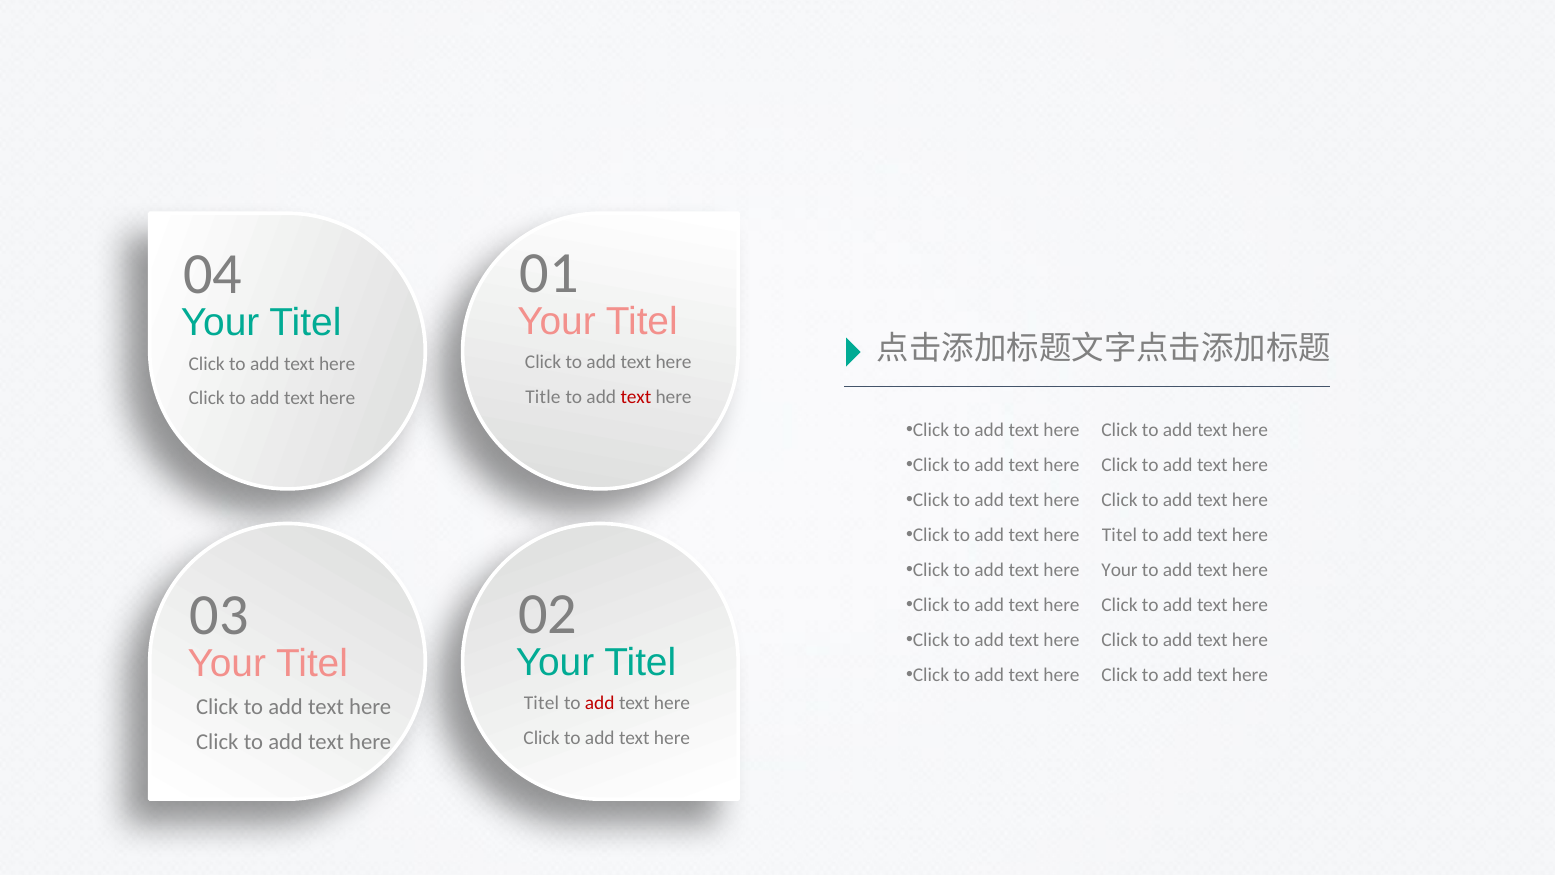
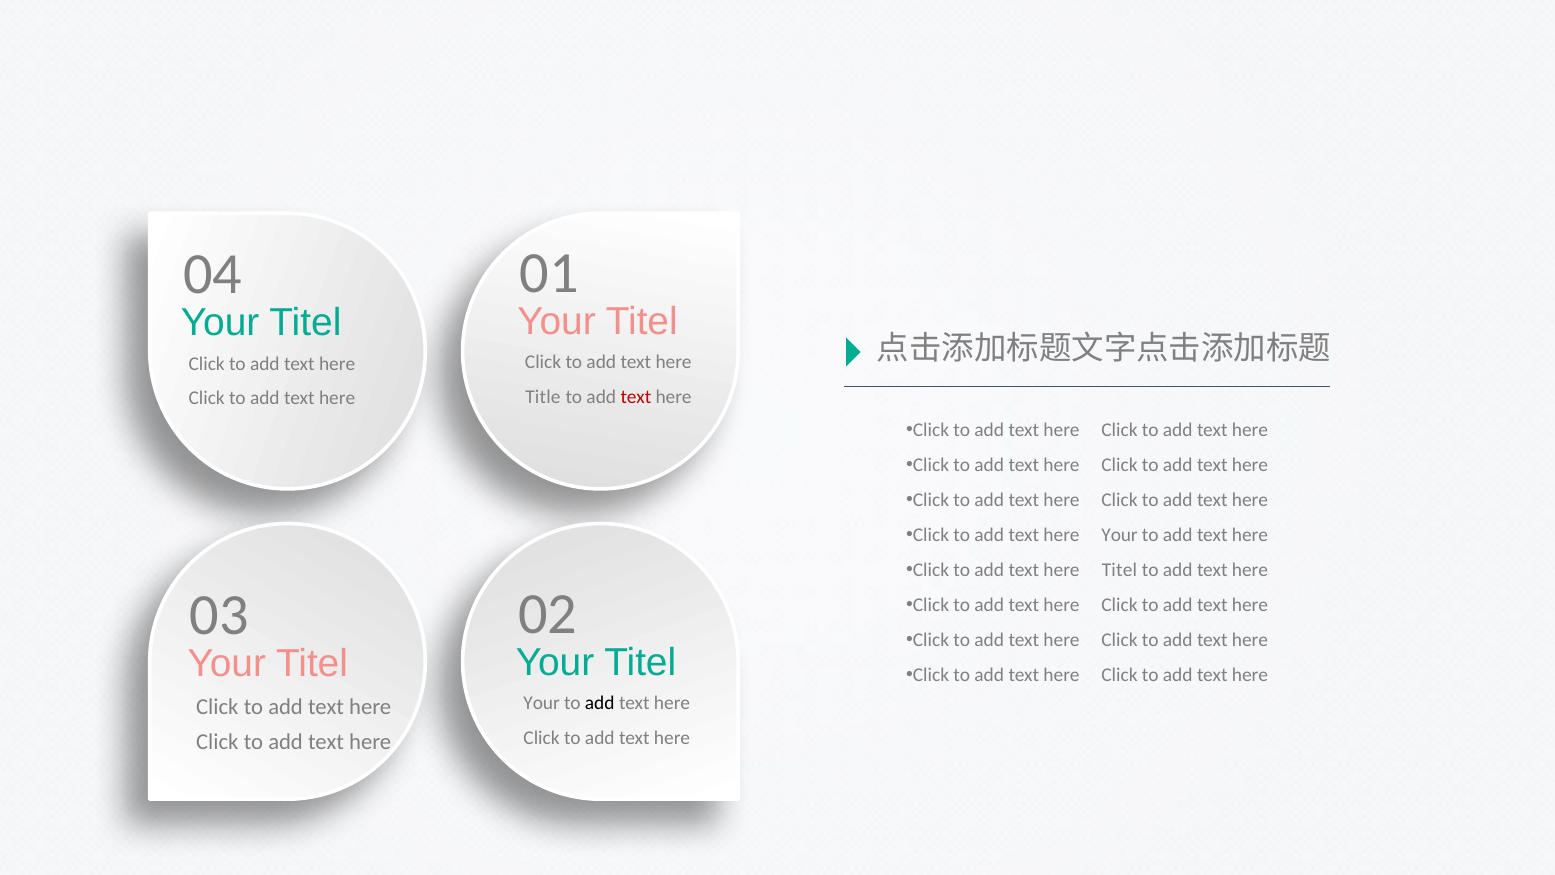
here Titel: Titel -> Your (1120, 535)
here Your: Your -> Titel (1119, 570)
Titel: Titel -> Your (542, 703)
add colour: red -> black (600, 703)
